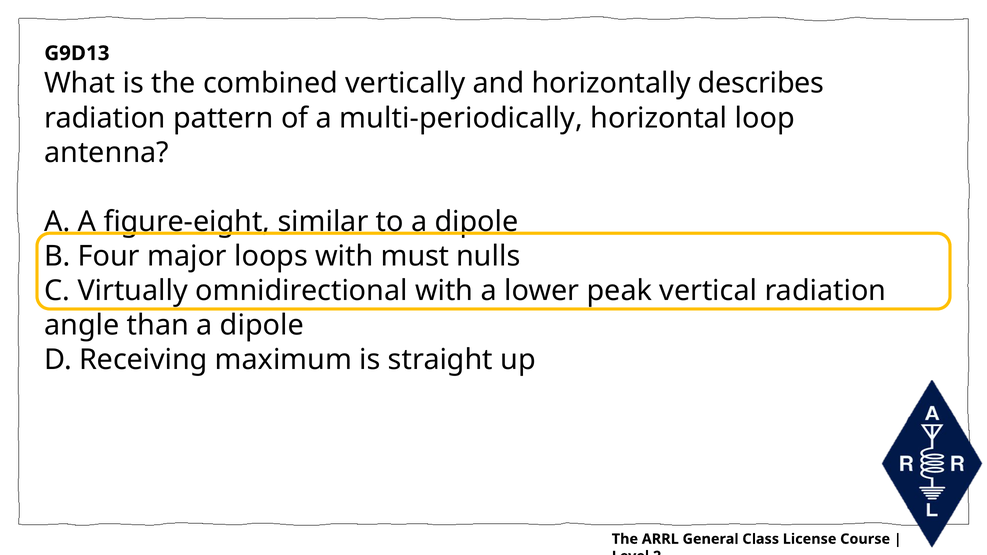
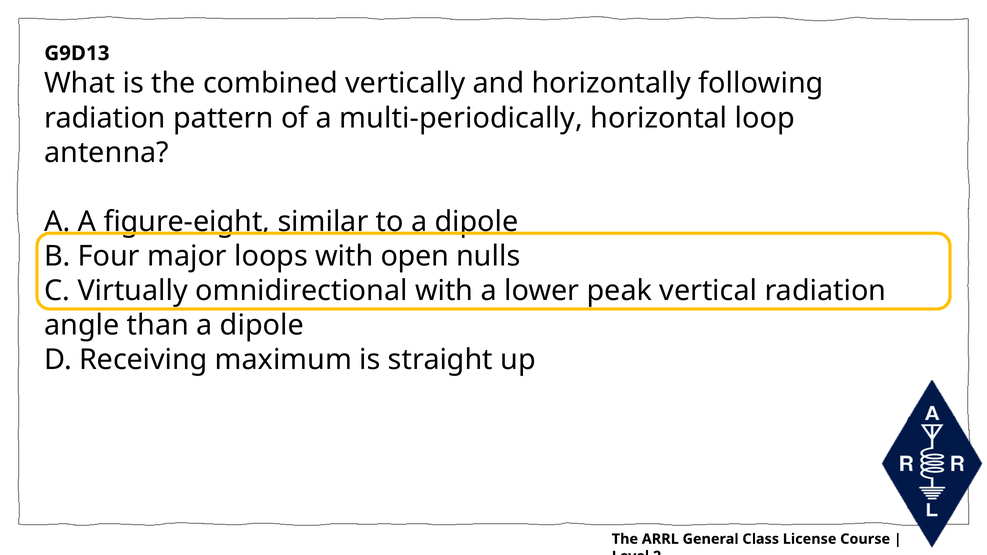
describes: describes -> following (761, 84)
must: must -> open (415, 256)
